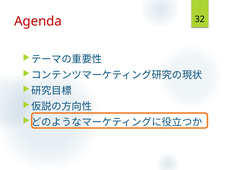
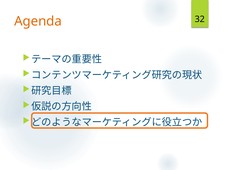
Agenda colour: red -> orange (38, 21)
